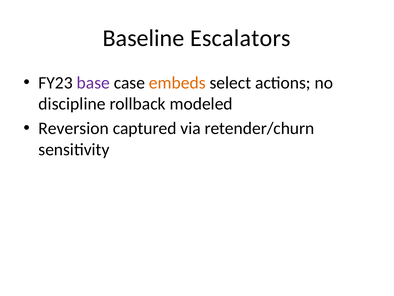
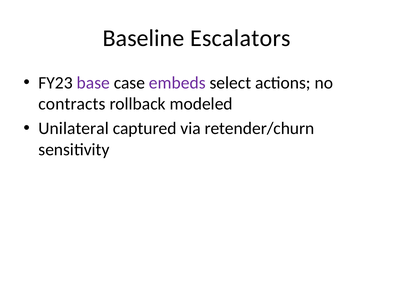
embeds colour: orange -> purple (177, 83)
discipline: discipline -> contracts (72, 104)
Reversion: Reversion -> Unilateral (74, 128)
